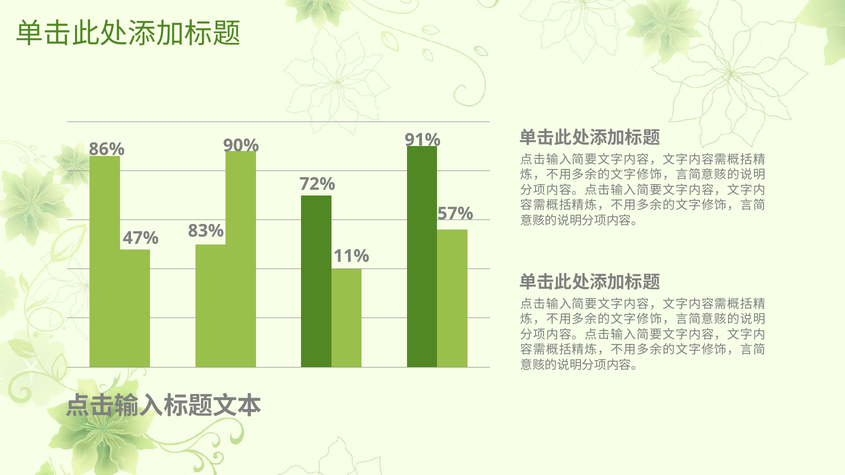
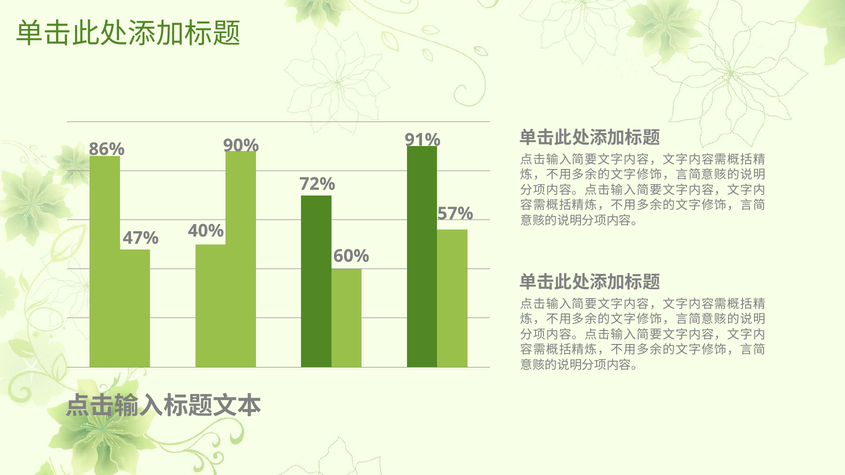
83%: 83% -> 40% (206, 231)
11%: 11% -> 60% (351, 256)
